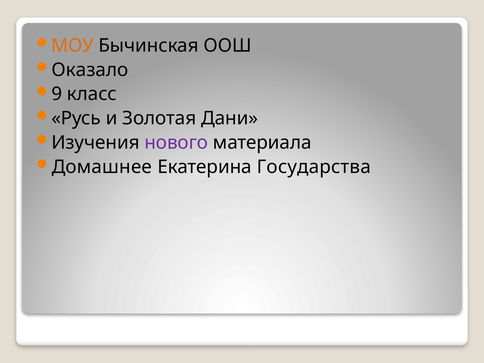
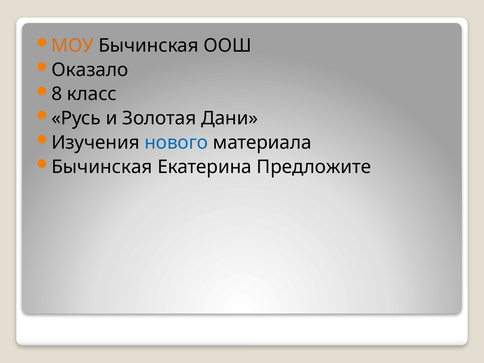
9: 9 -> 8 (57, 94)
нового colour: purple -> blue (176, 143)
Домашнее: Домашнее -> Бычинская (102, 167)
Государства: Государства -> Предложите (314, 167)
